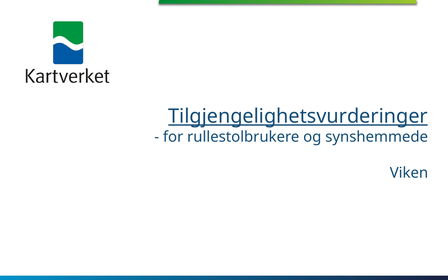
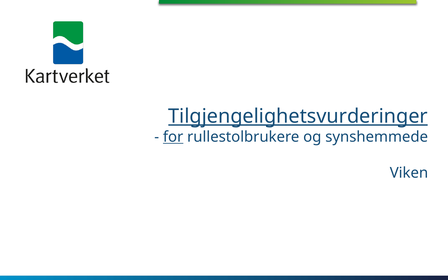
for underline: none -> present (173, 137)
